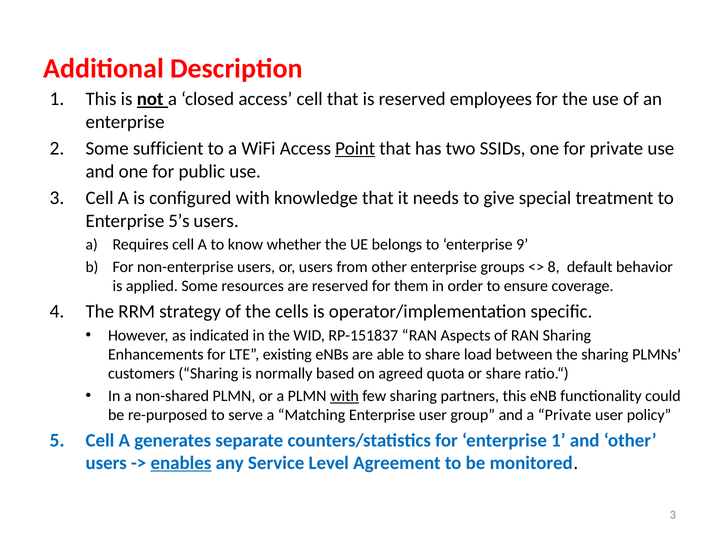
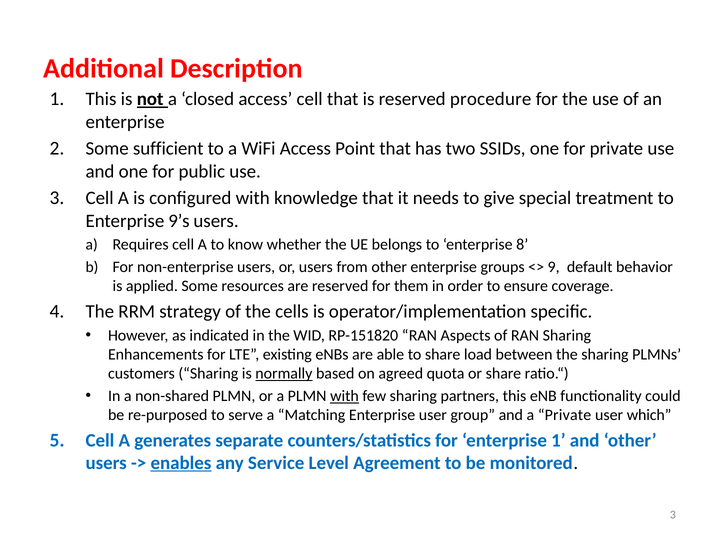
employees: employees -> procedure (491, 99)
Point underline: present -> none (355, 149)
5’s: 5’s -> 9’s (179, 221)
9: 9 -> 8 (522, 245)
8: 8 -> 9 (554, 267)
RP-151837: RP-151837 -> RP-151820 (363, 335)
normally underline: none -> present (284, 374)
policy: policy -> which (649, 415)
